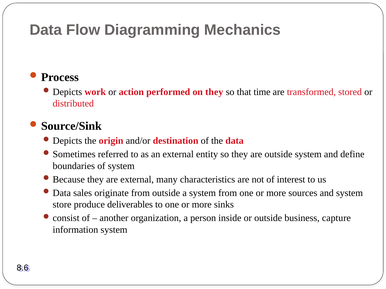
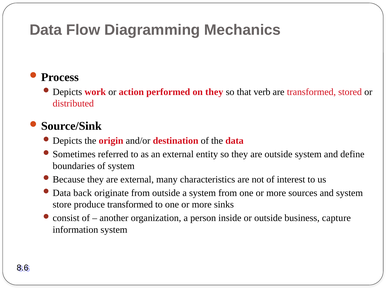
time: time -> verb (262, 92)
sales: sales -> back (83, 193)
produce deliverables: deliverables -> transformed (130, 205)
